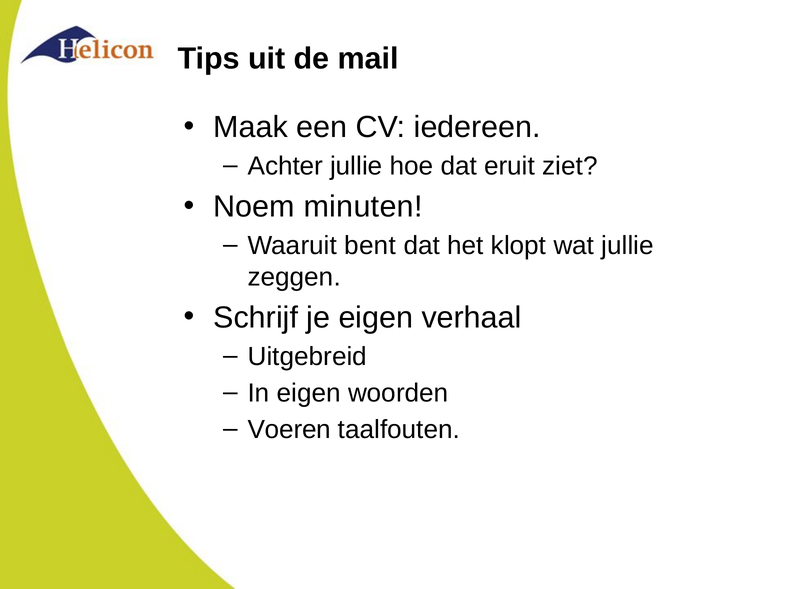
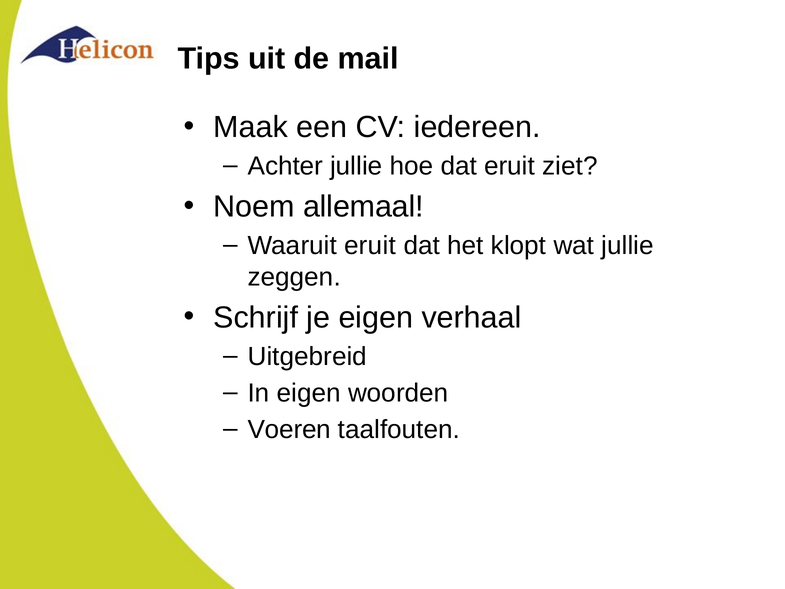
minuten: minuten -> allemaal (363, 207)
Waaruit bent: bent -> eruit (370, 245)
